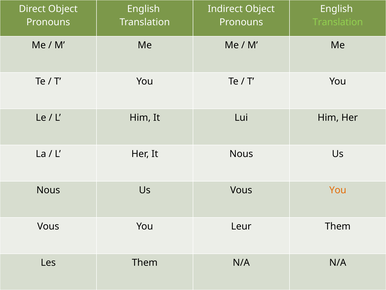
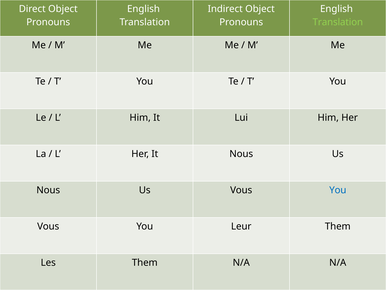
You colour: orange -> blue (338, 190)
